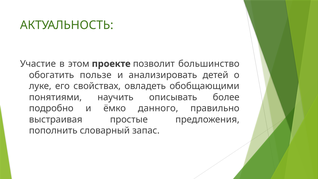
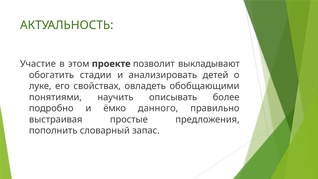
большинство: большинство -> выкладывают (209, 64)
пользе: пользе -> стадии (96, 75)
